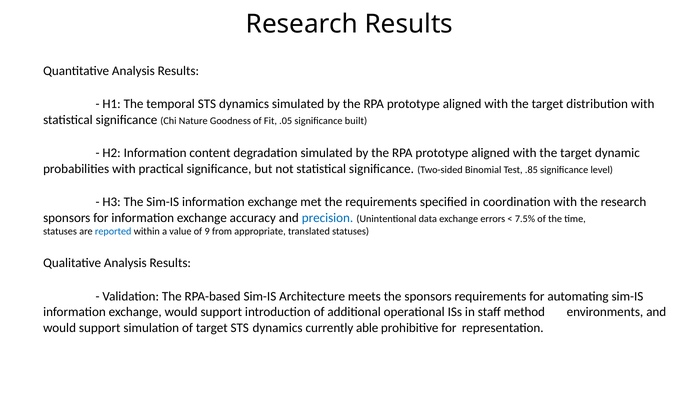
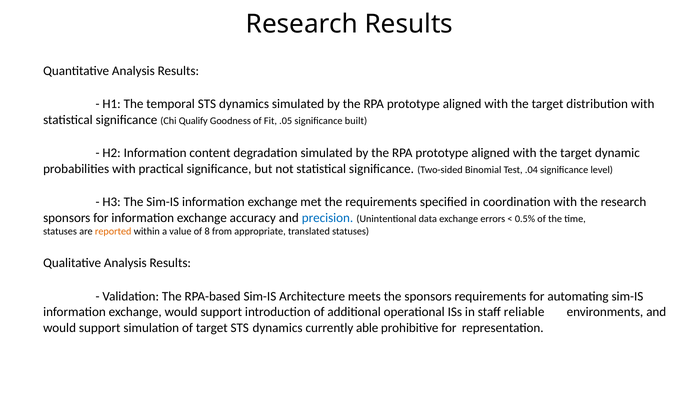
Nature: Nature -> Qualify (193, 121)
.85: .85 -> .04 (531, 170)
7.5%: 7.5% -> 0.5% (525, 218)
reported colour: blue -> orange (113, 231)
9: 9 -> 8 (207, 231)
method: method -> reliable (524, 312)
